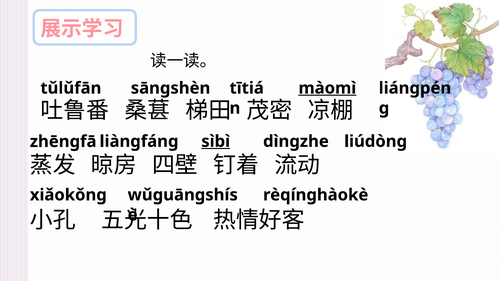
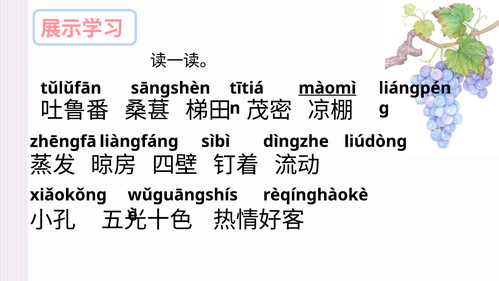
sìbì underline: present -> none (216, 141)
